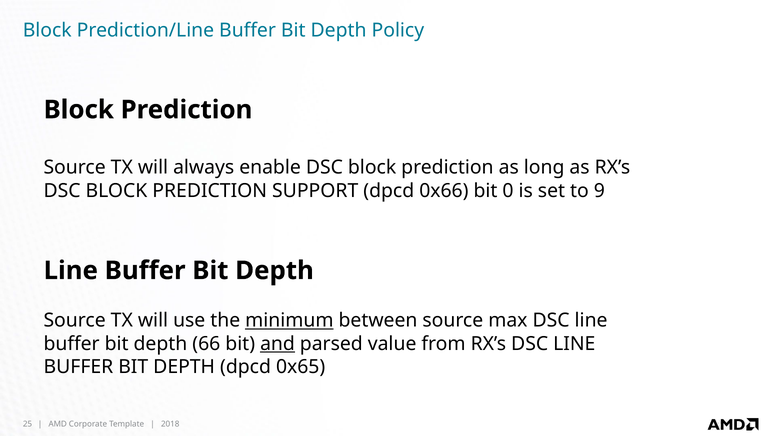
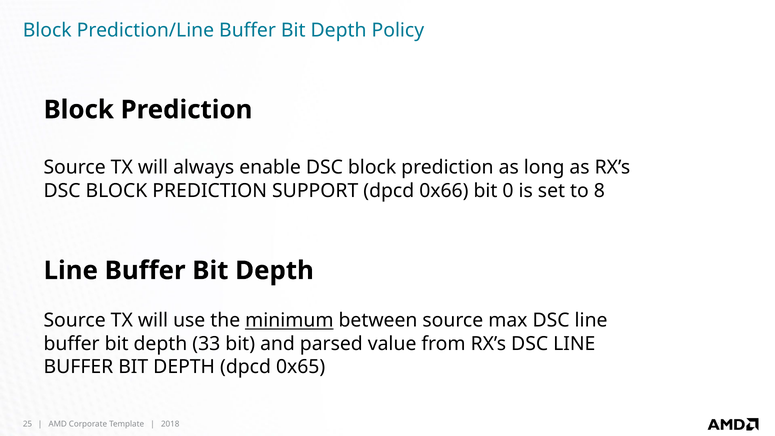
9: 9 -> 8 (599, 191)
66: 66 -> 33 (206, 344)
and underline: present -> none (277, 344)
